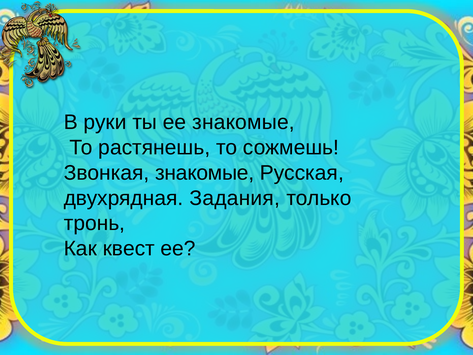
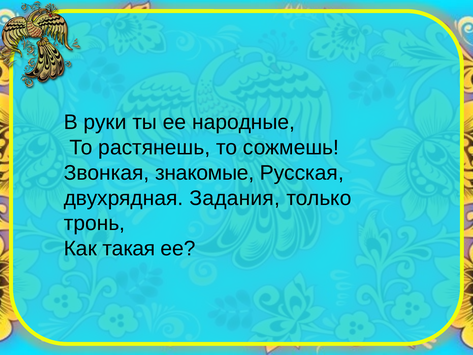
ее знакомые: знакомые -> народные (244, 122)
квест: квест -> такая (129, 248)
